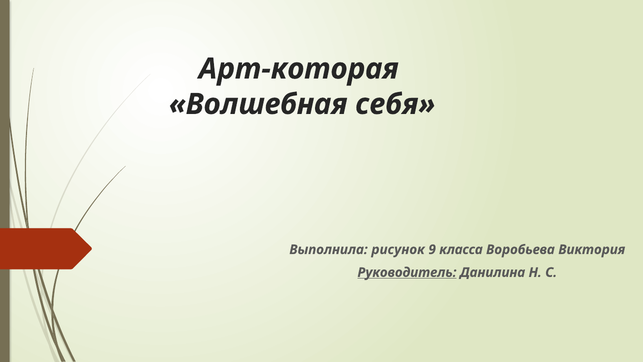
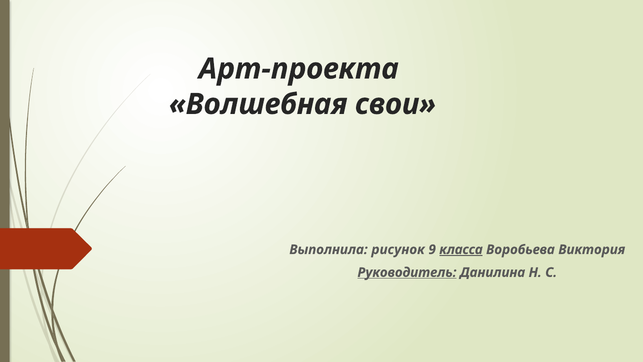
Арт-которая: Арт-которая -> Арт-проекта (299, 69)
себя: себя -> свои (396, 104)
класса underline: none -> present (461, 249)
